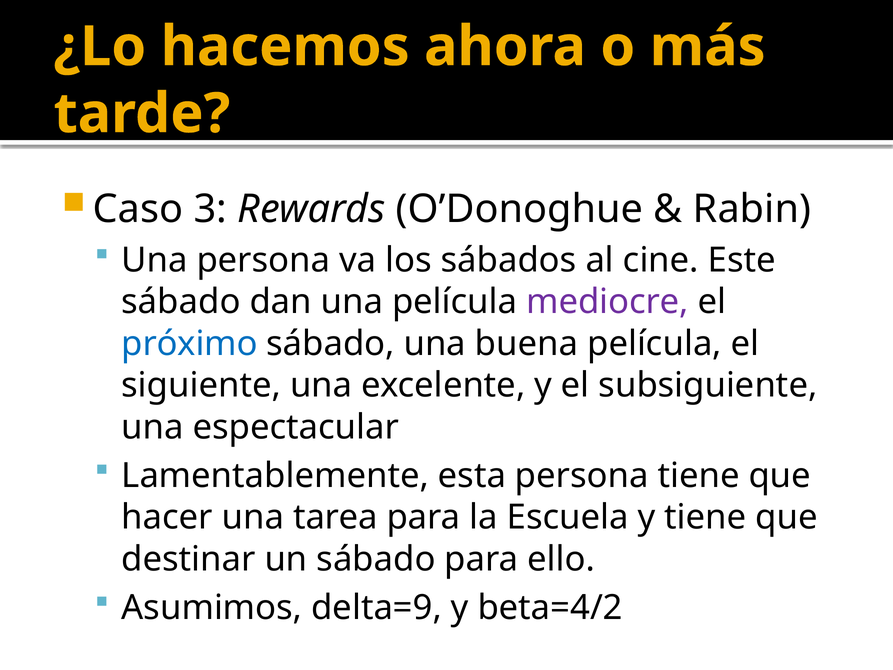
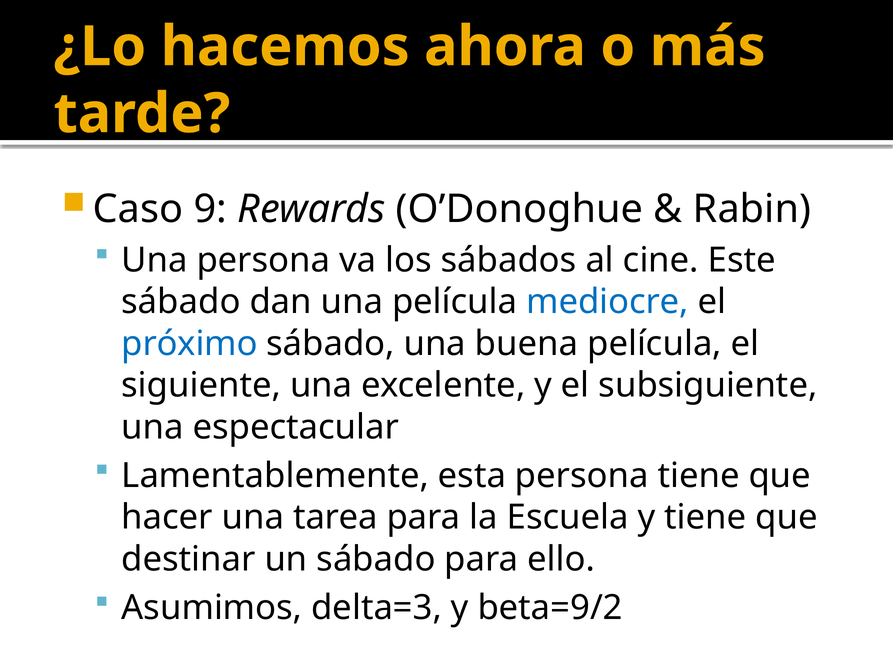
3: 3 -> 9 (210, 209)
mediocre colour: purple -> blue (607, 302)
delta=9: delta=9 -> delta=3 (377, 608)
beta=4/2: beta=4/2 -> beta=9/2 (550, 608)
